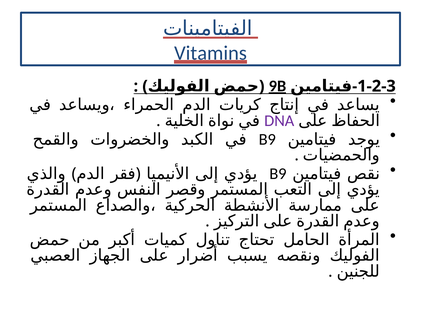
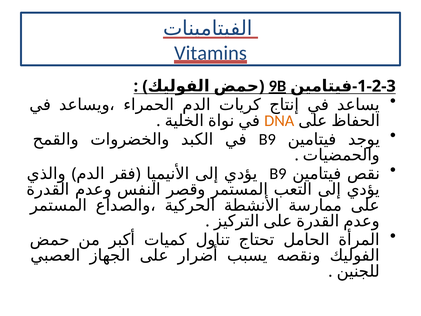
DNA colour: purple -> orange (279, 121)
